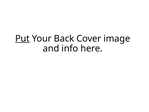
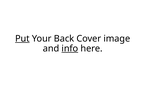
info underline: none -> present (70, 48)
